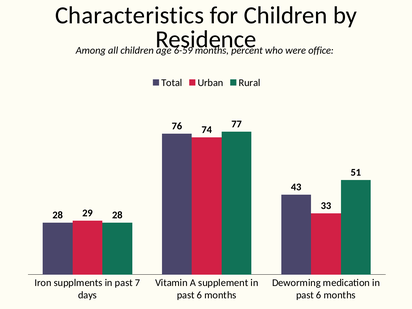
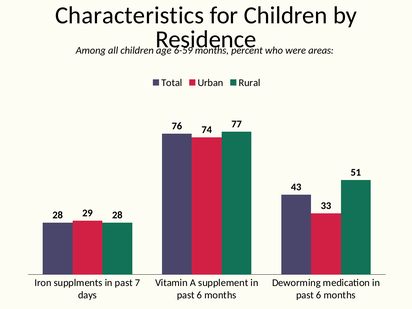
office: office -> areas (321, 50)
